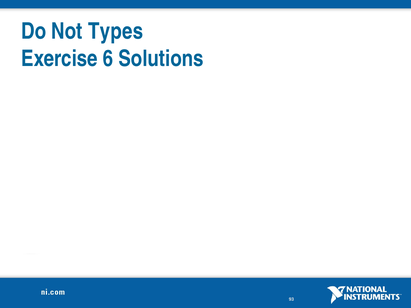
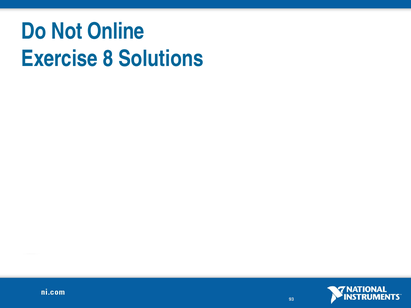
Types: Types -> Online (116, 31)
6: 6 -> 8 (108, 59)
